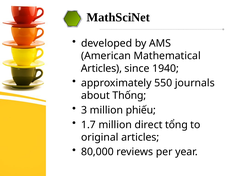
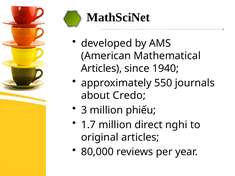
Thống: Thống -> Credo (129, 96)
tổng: tổng -> nghi (176, 125)
